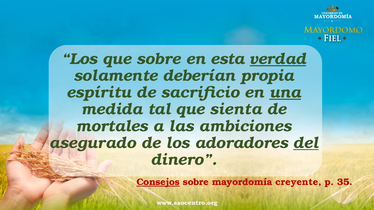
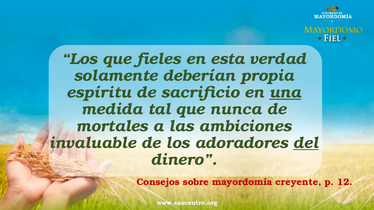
que sobre: sobre -> fieles (159, 59)
verdad underline: present -> none (278, 59)
sienta: sienta -> nunca (236, 110)
asegurado: asegurado -> invaluable (93, 143)
Consejos underline: present -> none (158, 182)
35: 35 -> 12 (345, 182)
